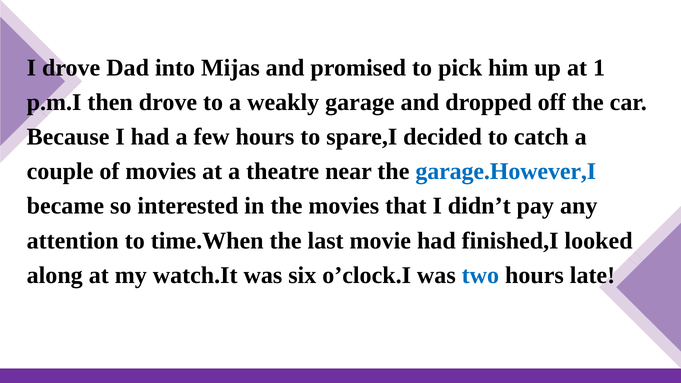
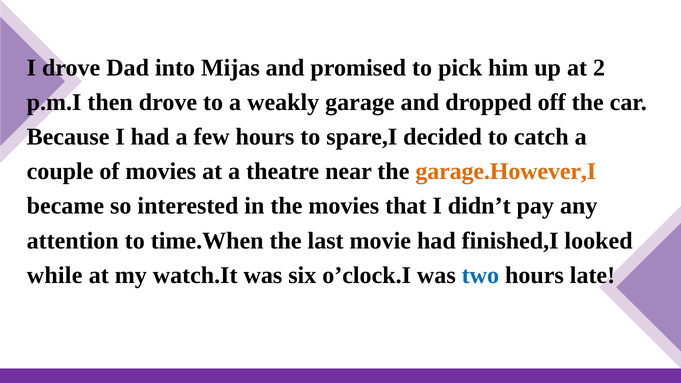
1: 1 -> 2 (599, 68)
garage.However,I colour: blue -> orange (506, 171)
along: along -> while (55, 275)
